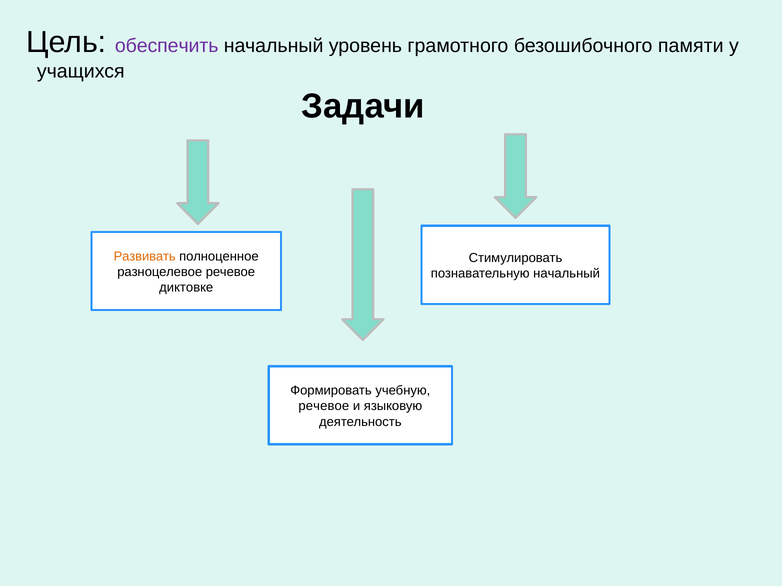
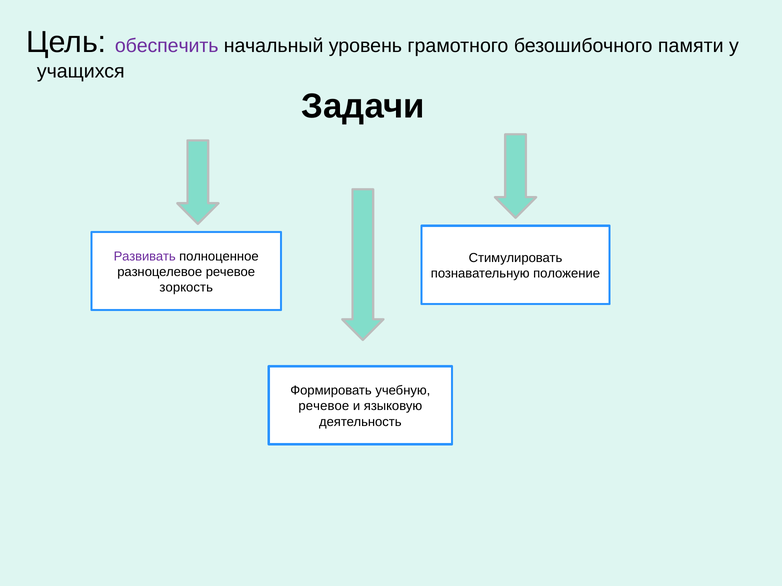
Развивать colour: orange -> purple (145, 257)
познавательную начальный: начальный -> положение (567, 274)
диктовке: диктовке -> зоркость (186, 288)
